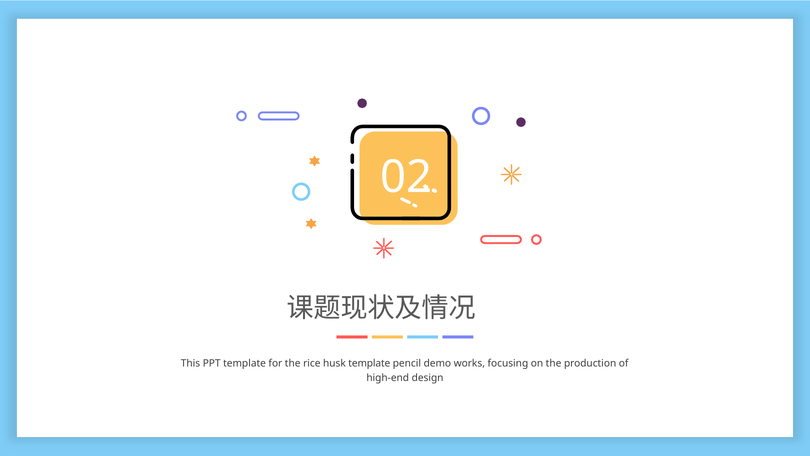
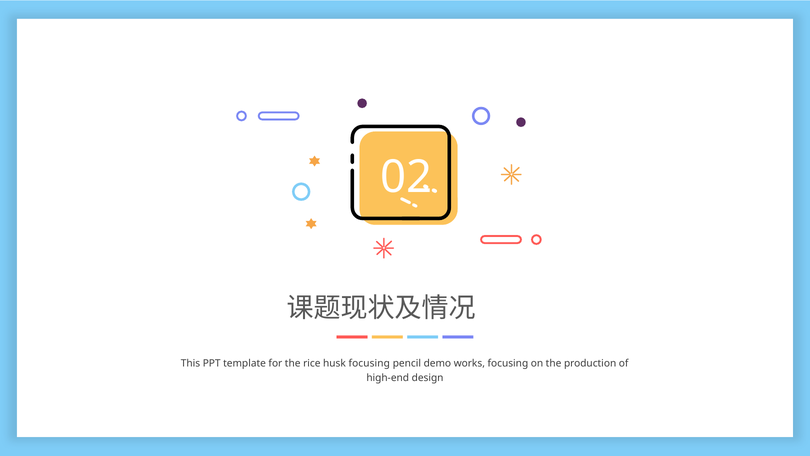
husk template: template -> focusing (369, 363)
